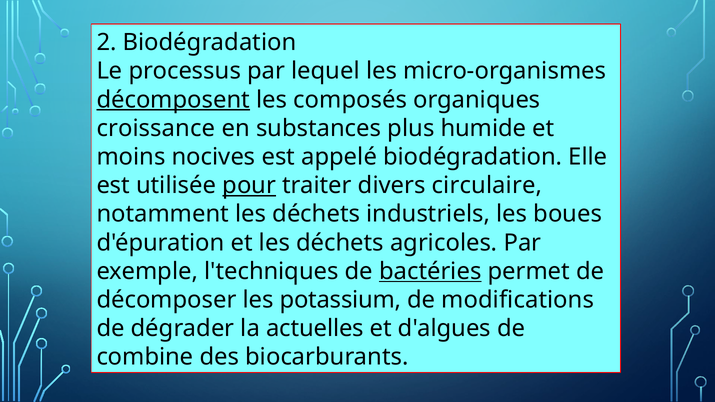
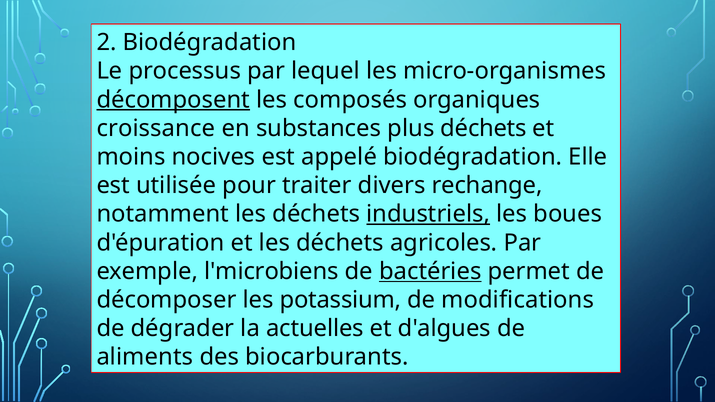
plus humide: humide -> déchets (484, 128)
pour underline: present -> none (249, 186)
circulaire: circulaire -> rechange (487, 186)
industriels underline: none -> present (428, 214)
l'techniques: l'techniques -> l'microbiens (271, 271)
combine: combine -> aliments (145, 357)
